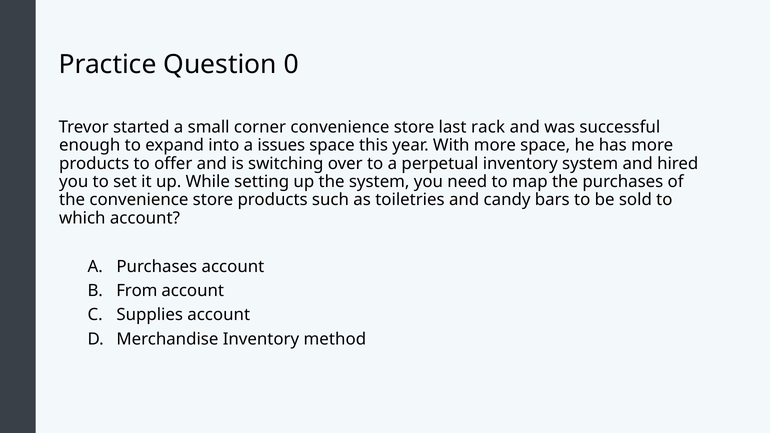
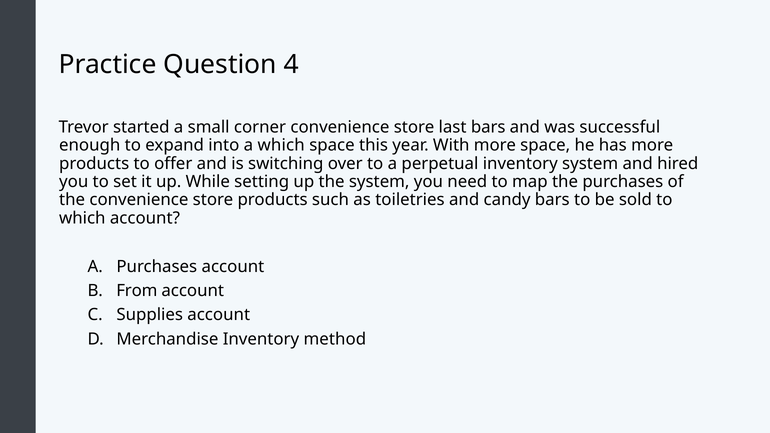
0: 0 -> 4 (291, 65)
last rack: rack -> bars (488, 127)
a issues: issues -> which (281, 145)
